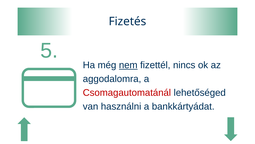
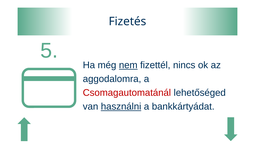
használni underline: none -> present (121, 106)
